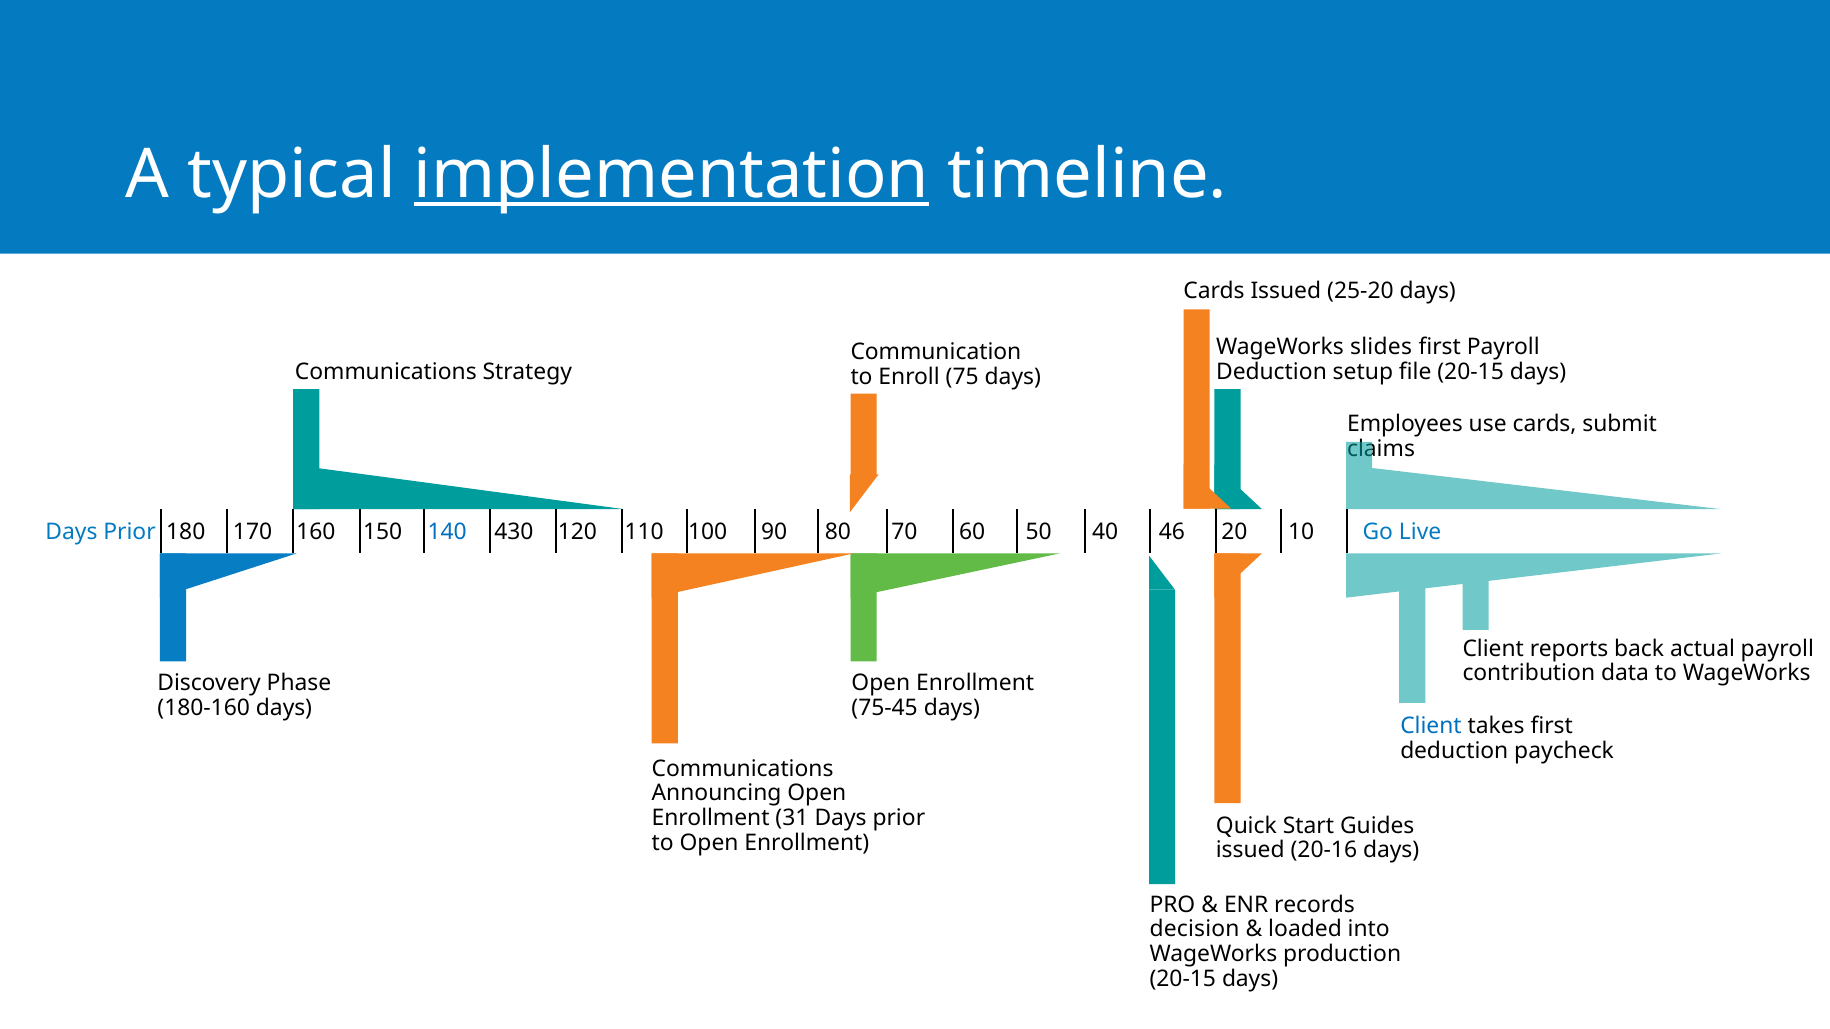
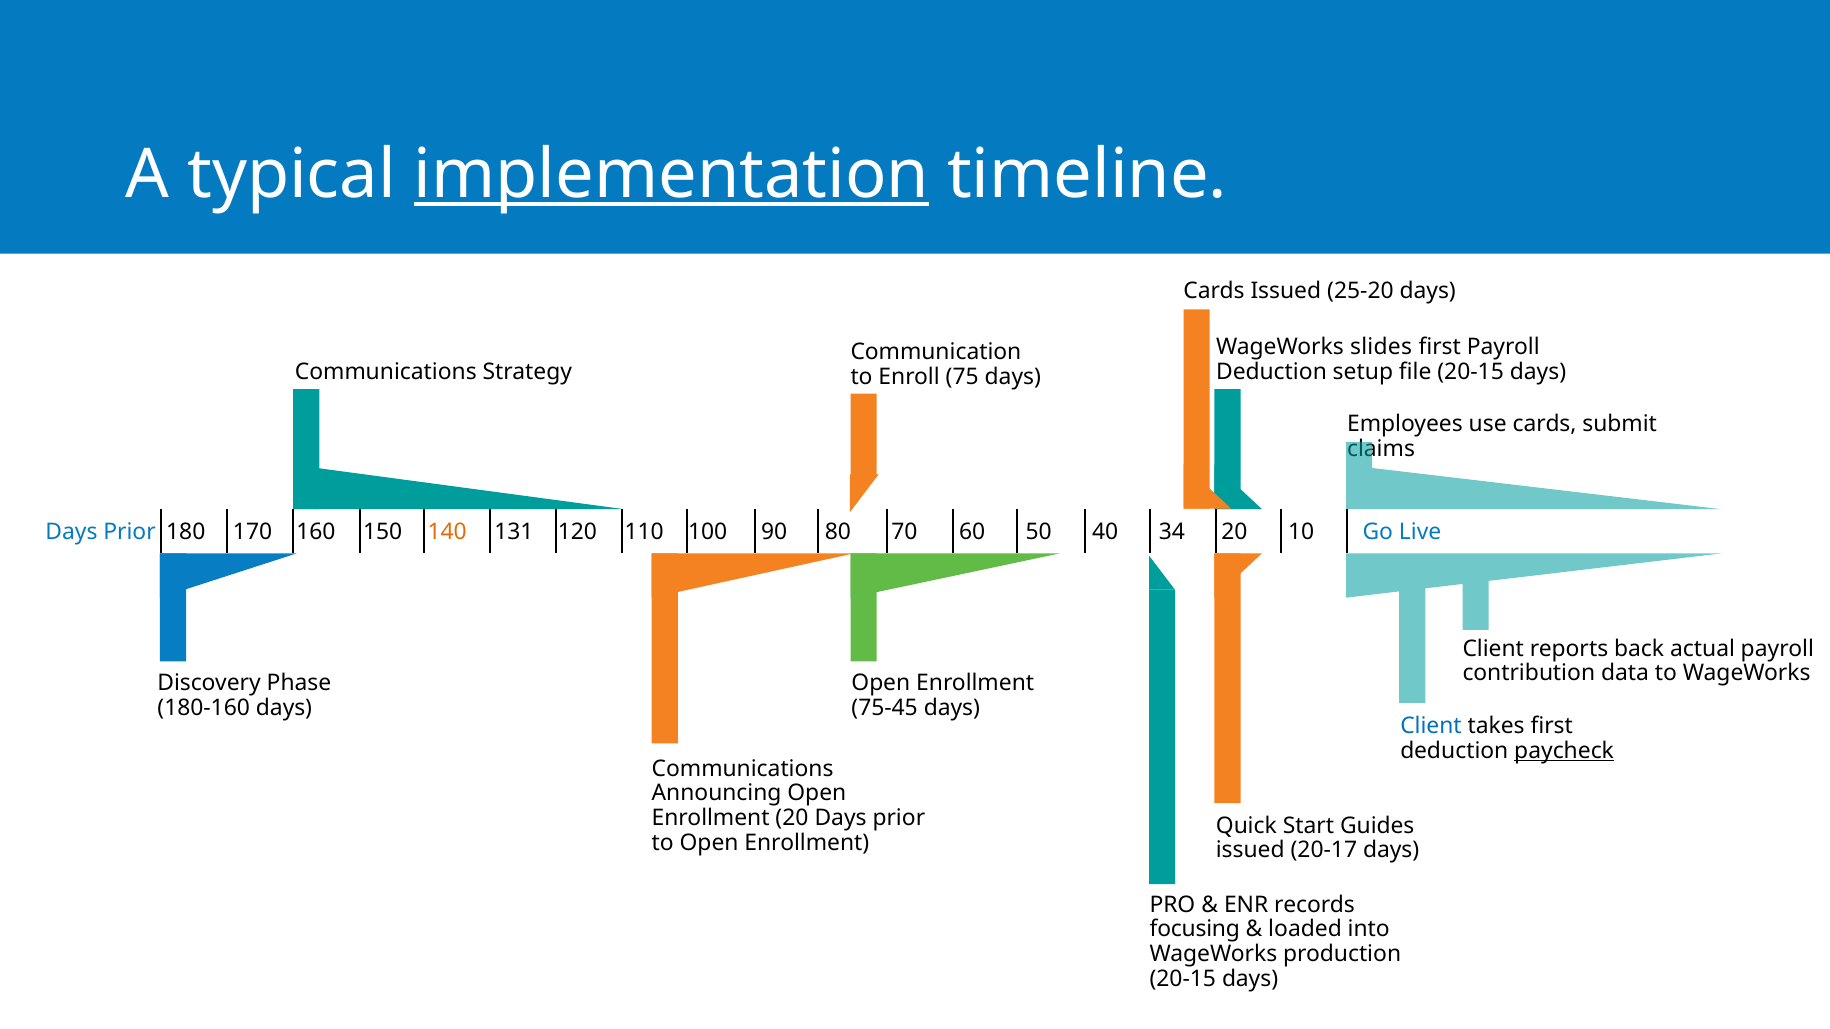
140 colour: blue -> orange (447, 532)
430: 430 -> 131 (514, 532)
46: 46 -> 34 (1172, 532)
paycheck underline: none -> present (1564, 751)
Enrollment 31: 31 -> 20 (792, 818)
20-16: 20-16 -> 20-17 (1324, 851)
decision: decision -> focusing (1195, 930)
